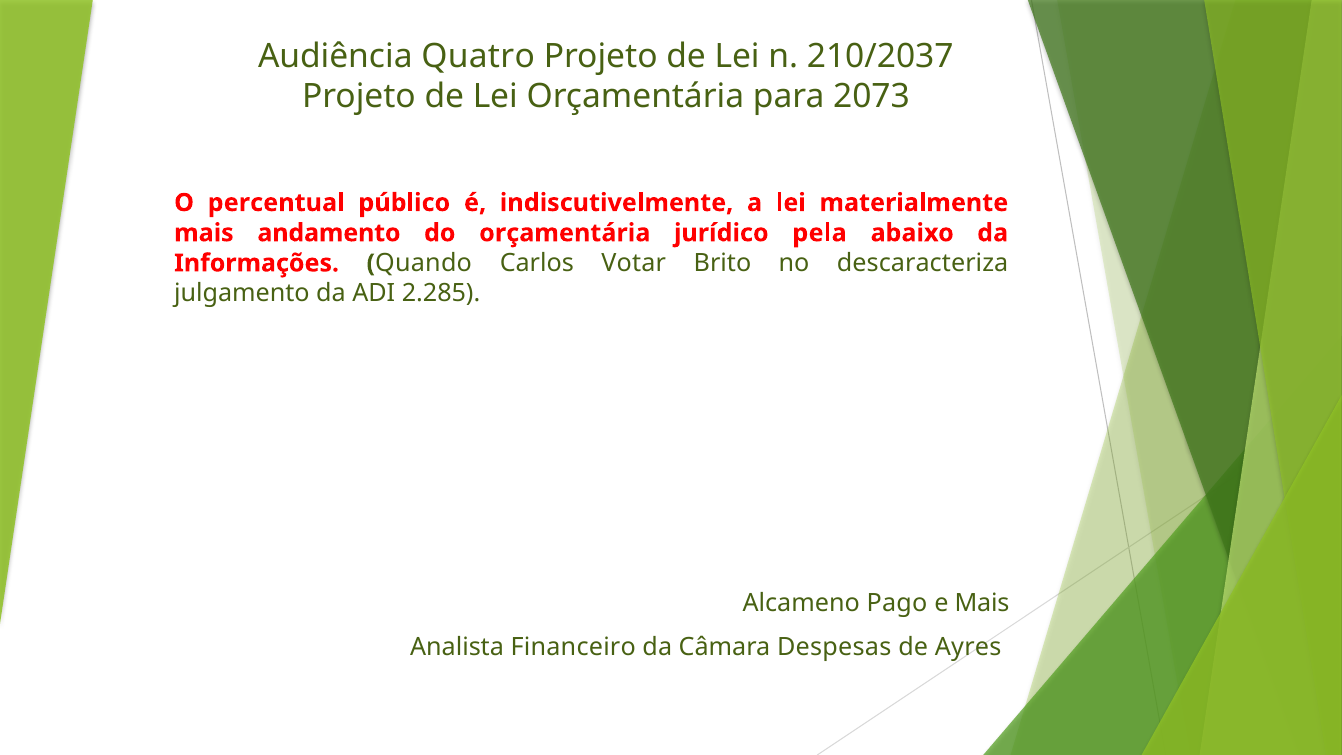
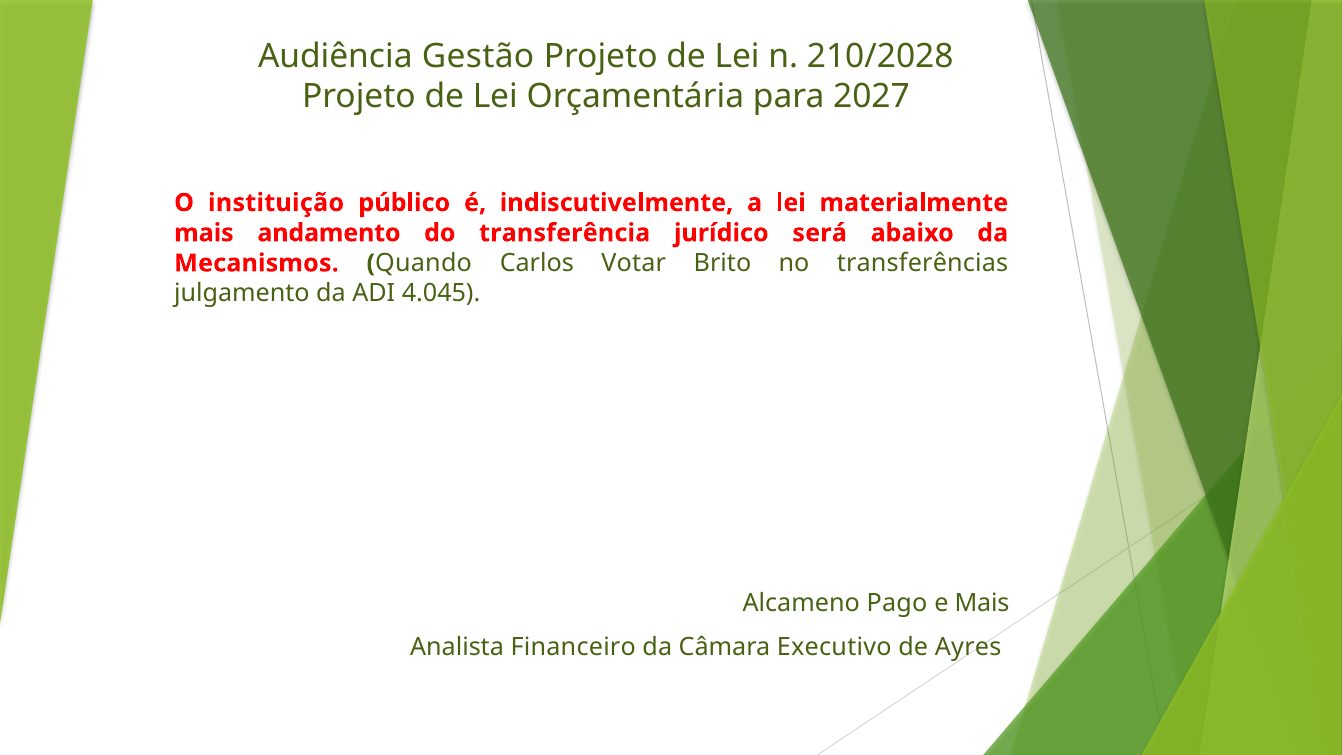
Quatro: Quatro -> Gestão (478, 56)
210/2037: 210/2037 -> 210/2028 (880, 56)
2073: 2073 -> 2027 (871, 97)
percentual: percentual -> instituição (276, 203)
do orçamentária: orçamentária -> transferência (565, 233)
pela: pela -> será (820, 233)
Informações: Informações -> Mecanismos (256, 263)
descaracteriza: descaracteriza -> transferências (923, 263)
2.285: 2.285 -> 4.045 (441, 293)
Despesas: Despesas -> Executivo (834, 647)
